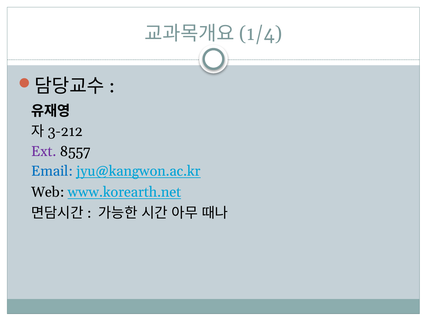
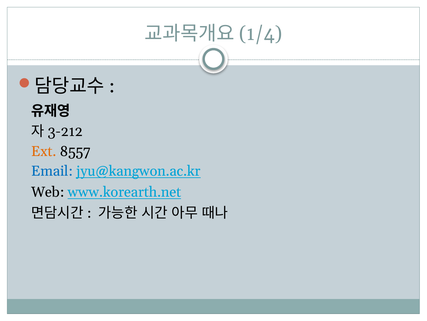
Ext colour: purple -> orange (44, 151)
